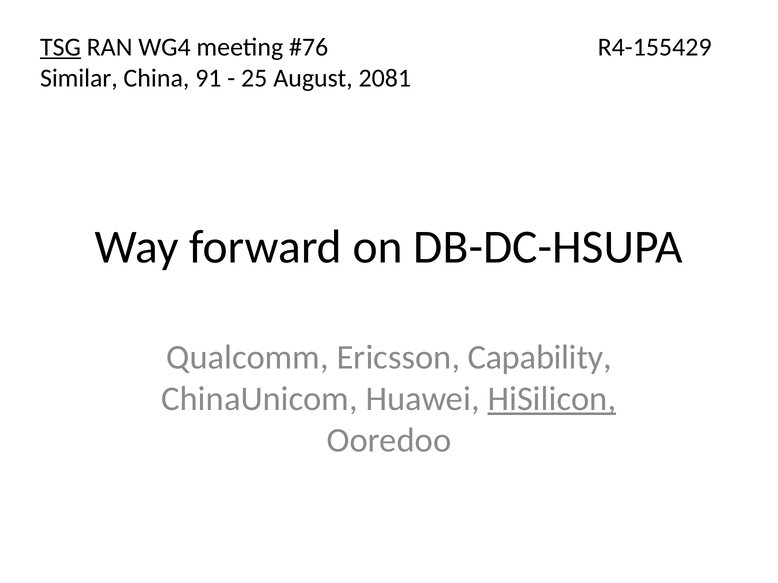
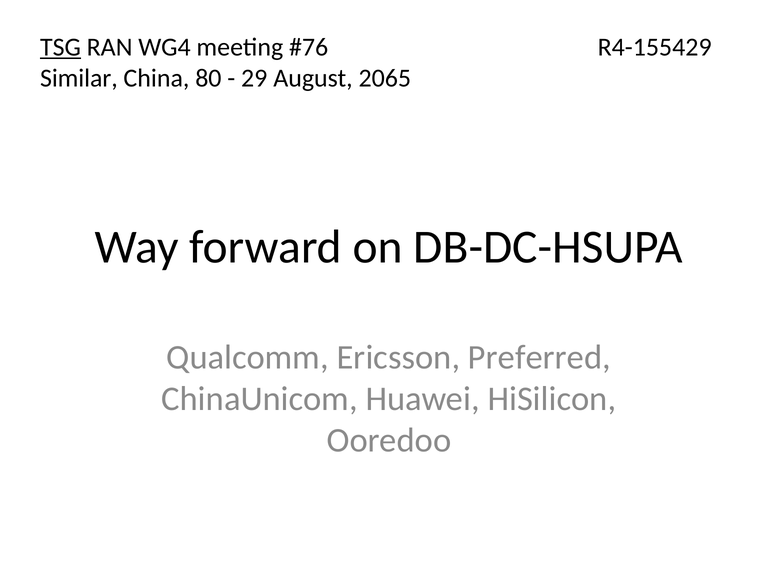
91: 91 -> 80 (208, 78)
25: 25 -> 29 (254, 78)
2081: 2081 -> 2065 (385, 78)
Capability: Capability -> Preferred (539, 358)
HiSilicon underline: present -> none (552, 399)
